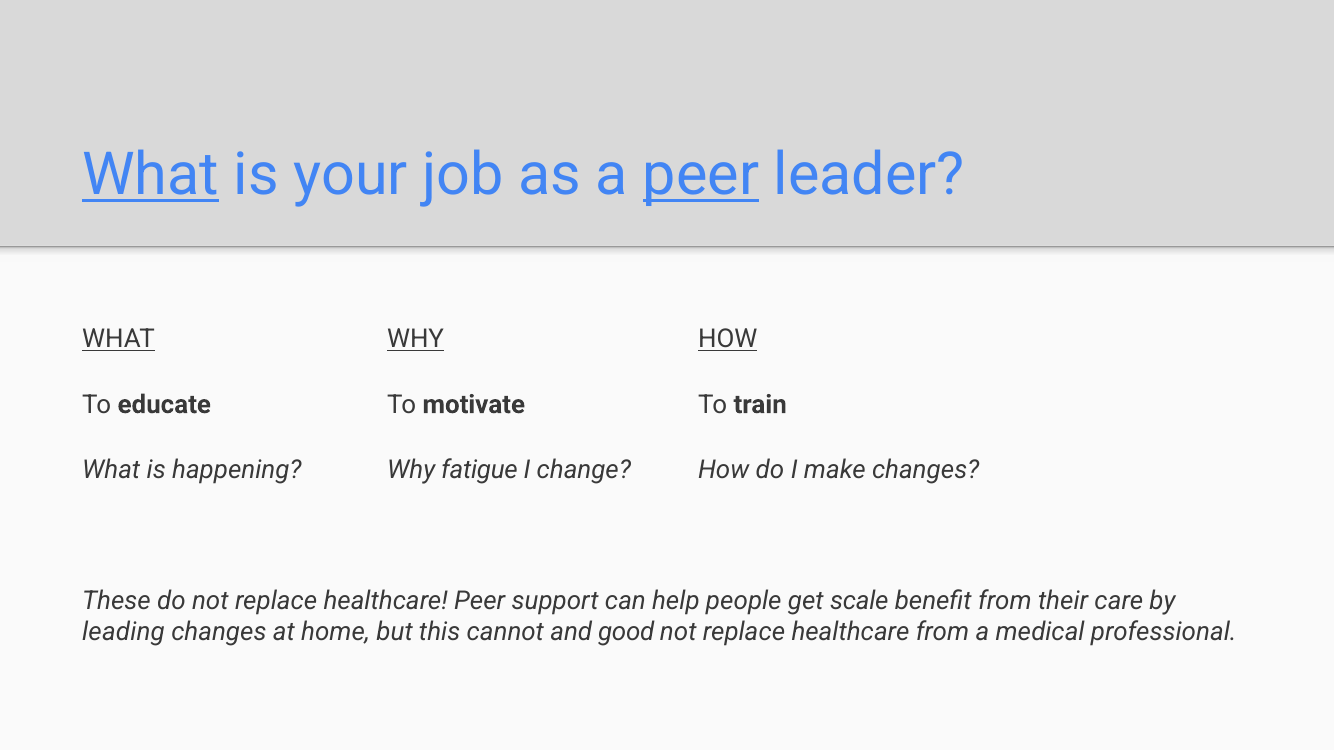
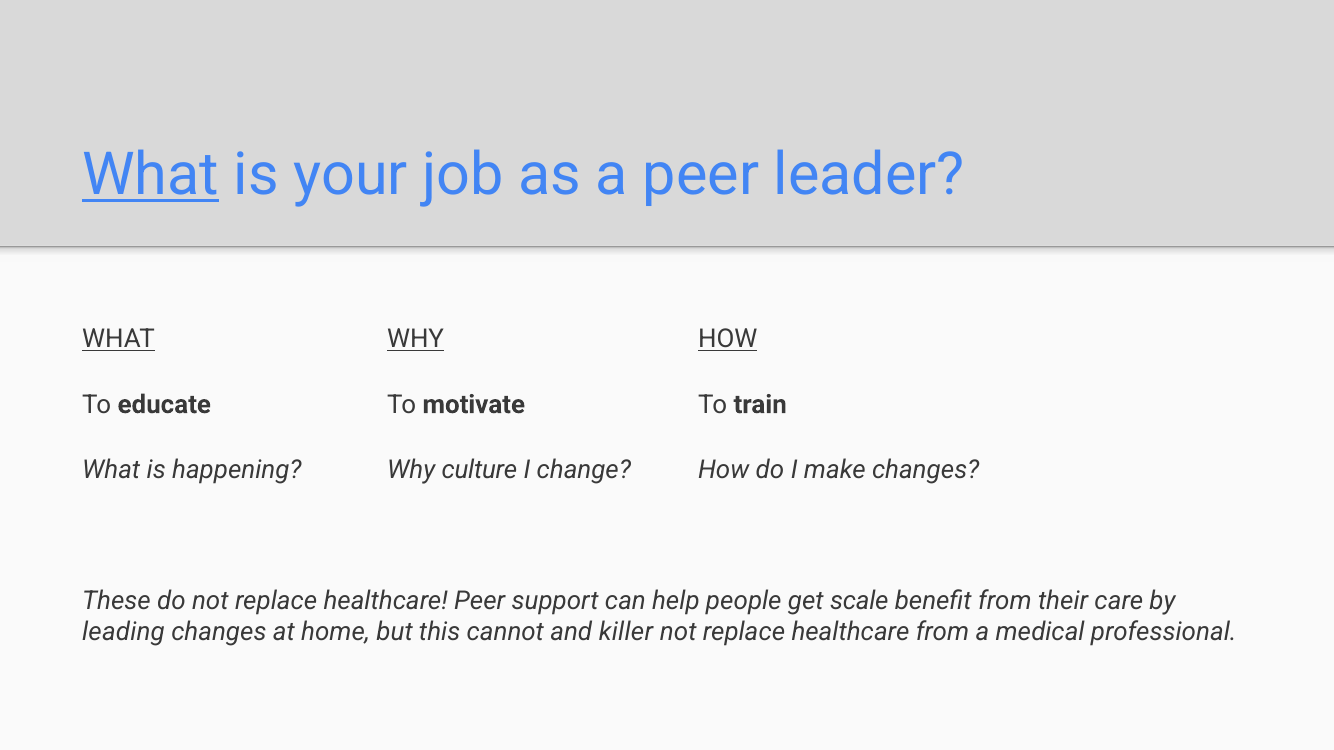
peer underline: present -> none (701, 175)
fatigue: fatigue -> culture (479, 470)
good: good -> killer (626, 633)
